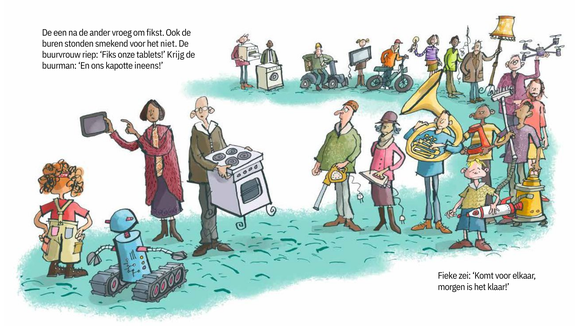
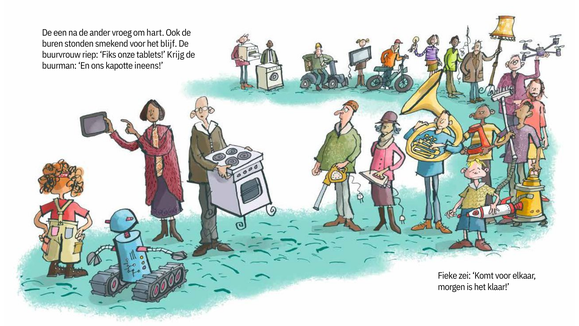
fikst: fikst -> hart (155, 33)
niet: niet -> blijf (169, 44)
